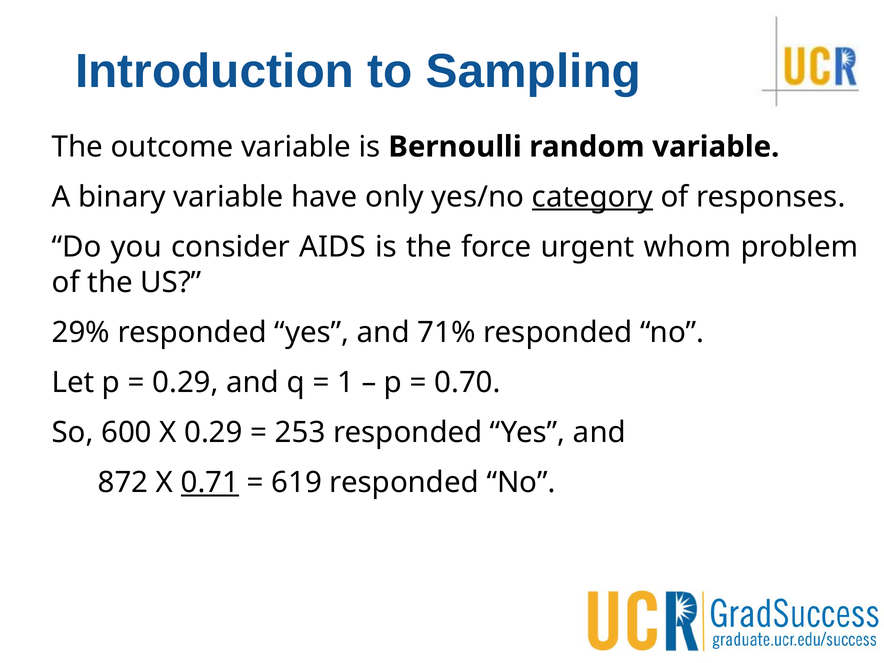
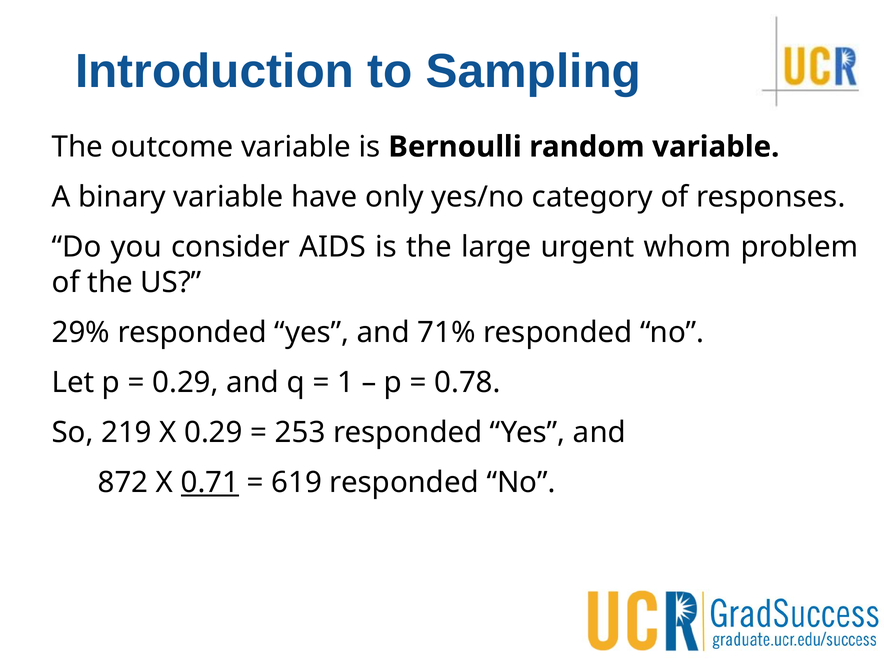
category underline: present -> none (592, 197)
force: force -> large (496, 247)
0.70: 0.70 -> 0.78 (467, 383)
600: 600 -> 219 (126, 433)
